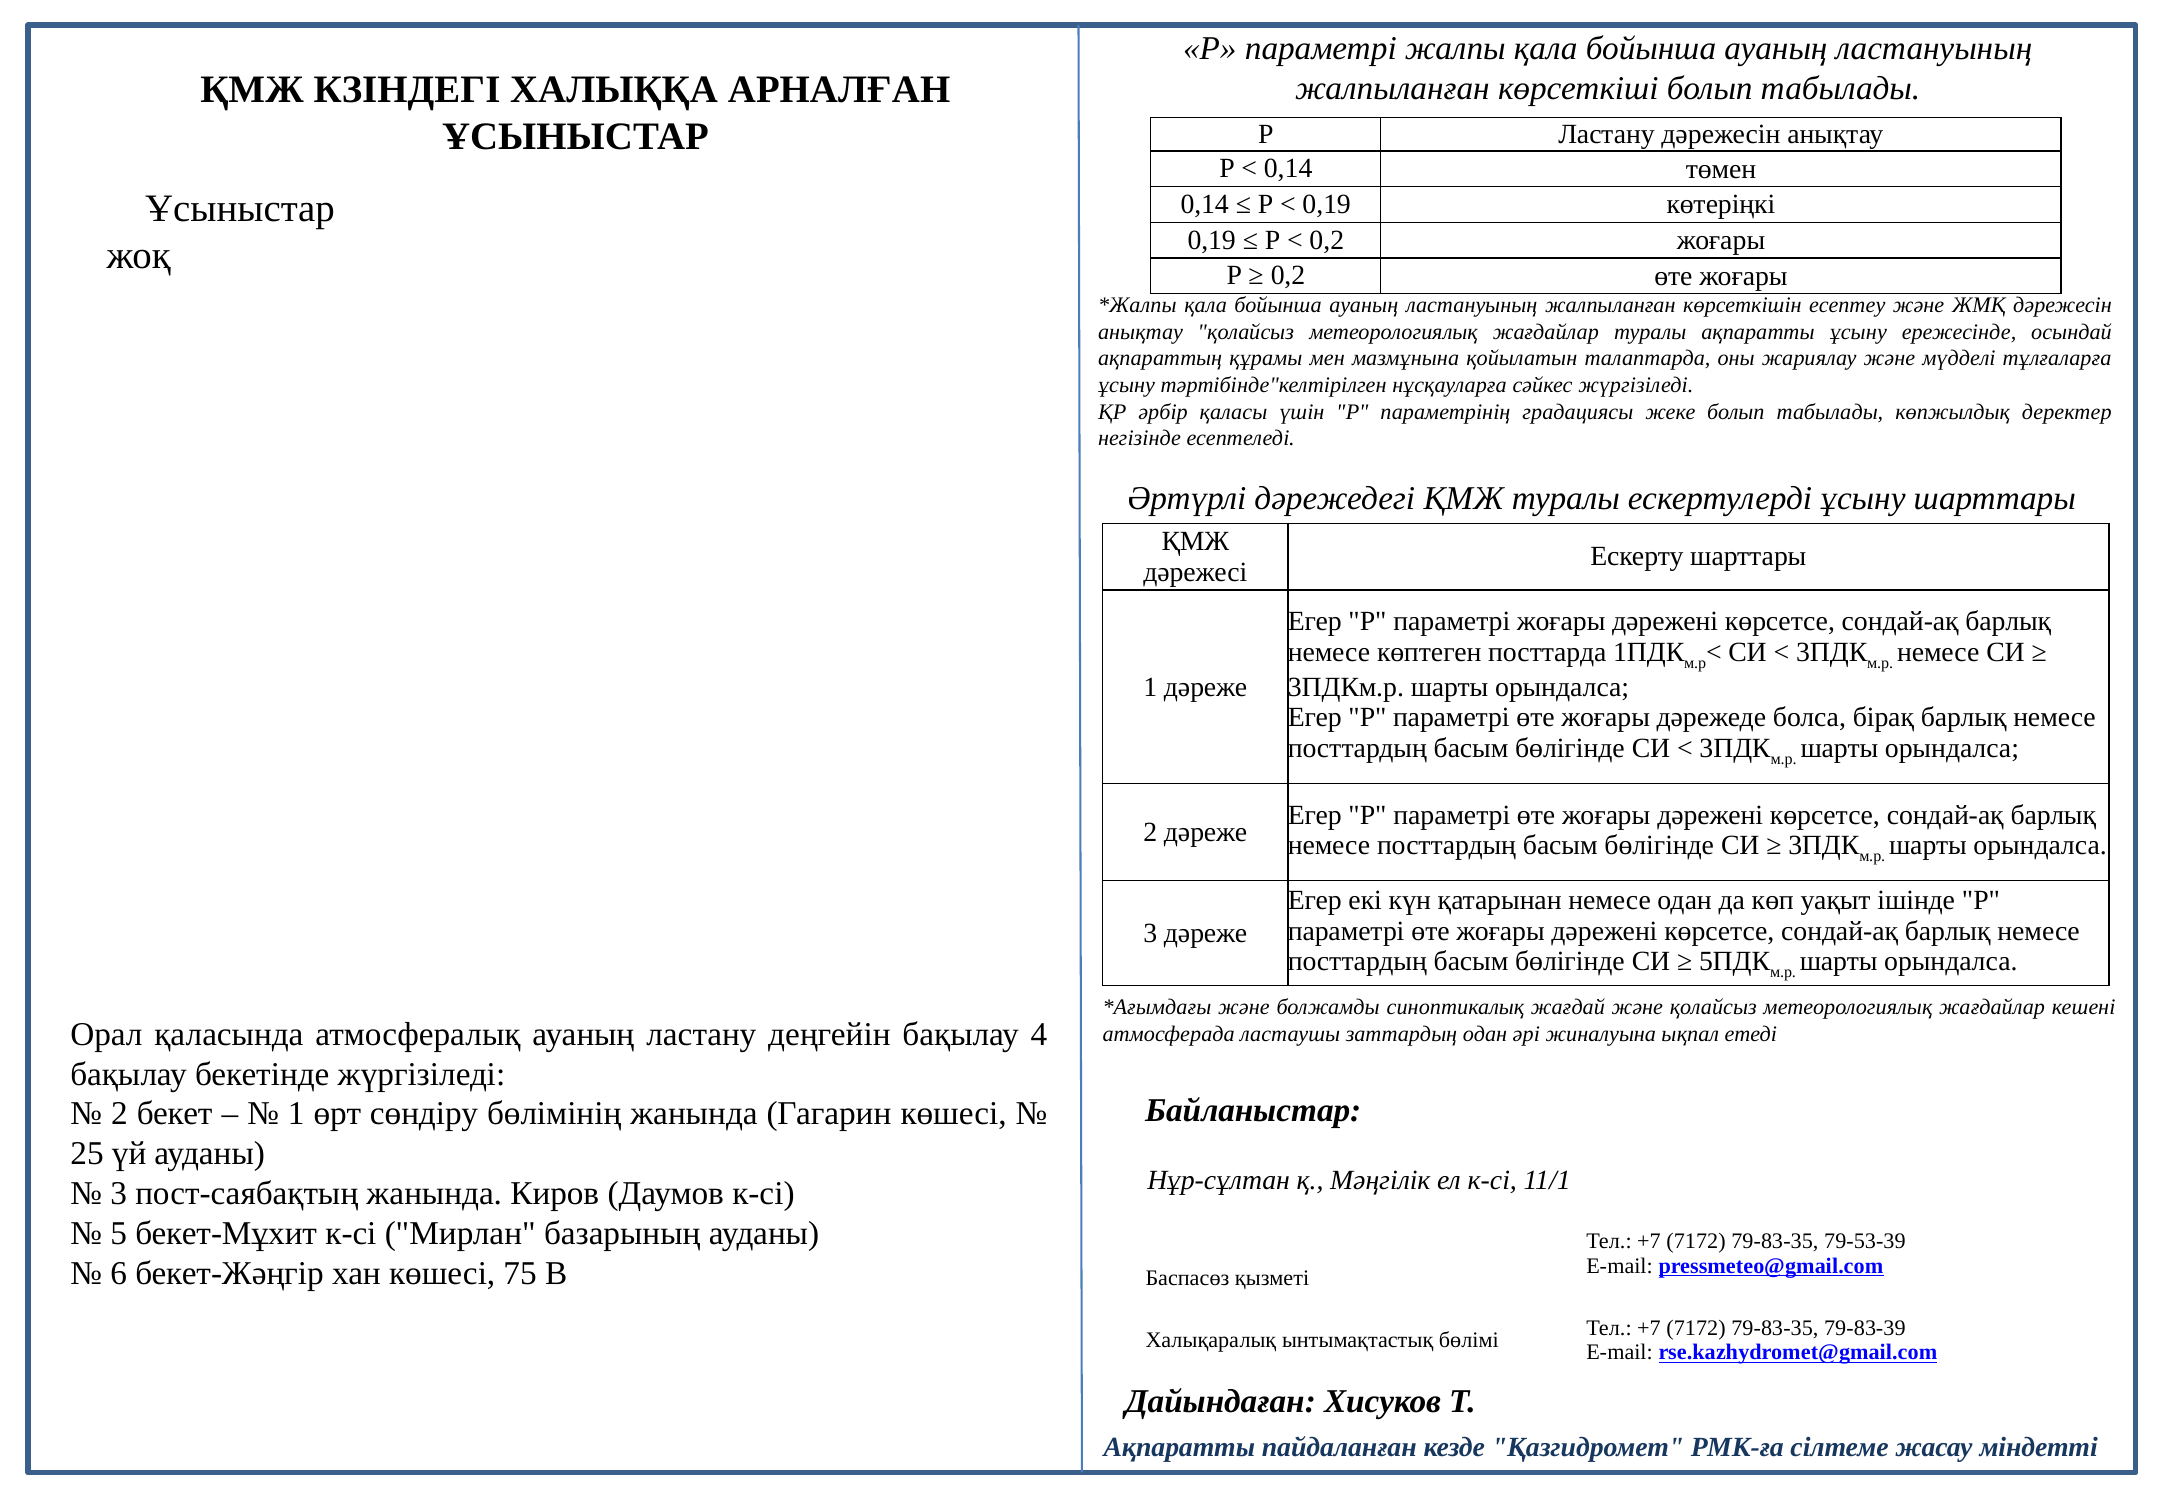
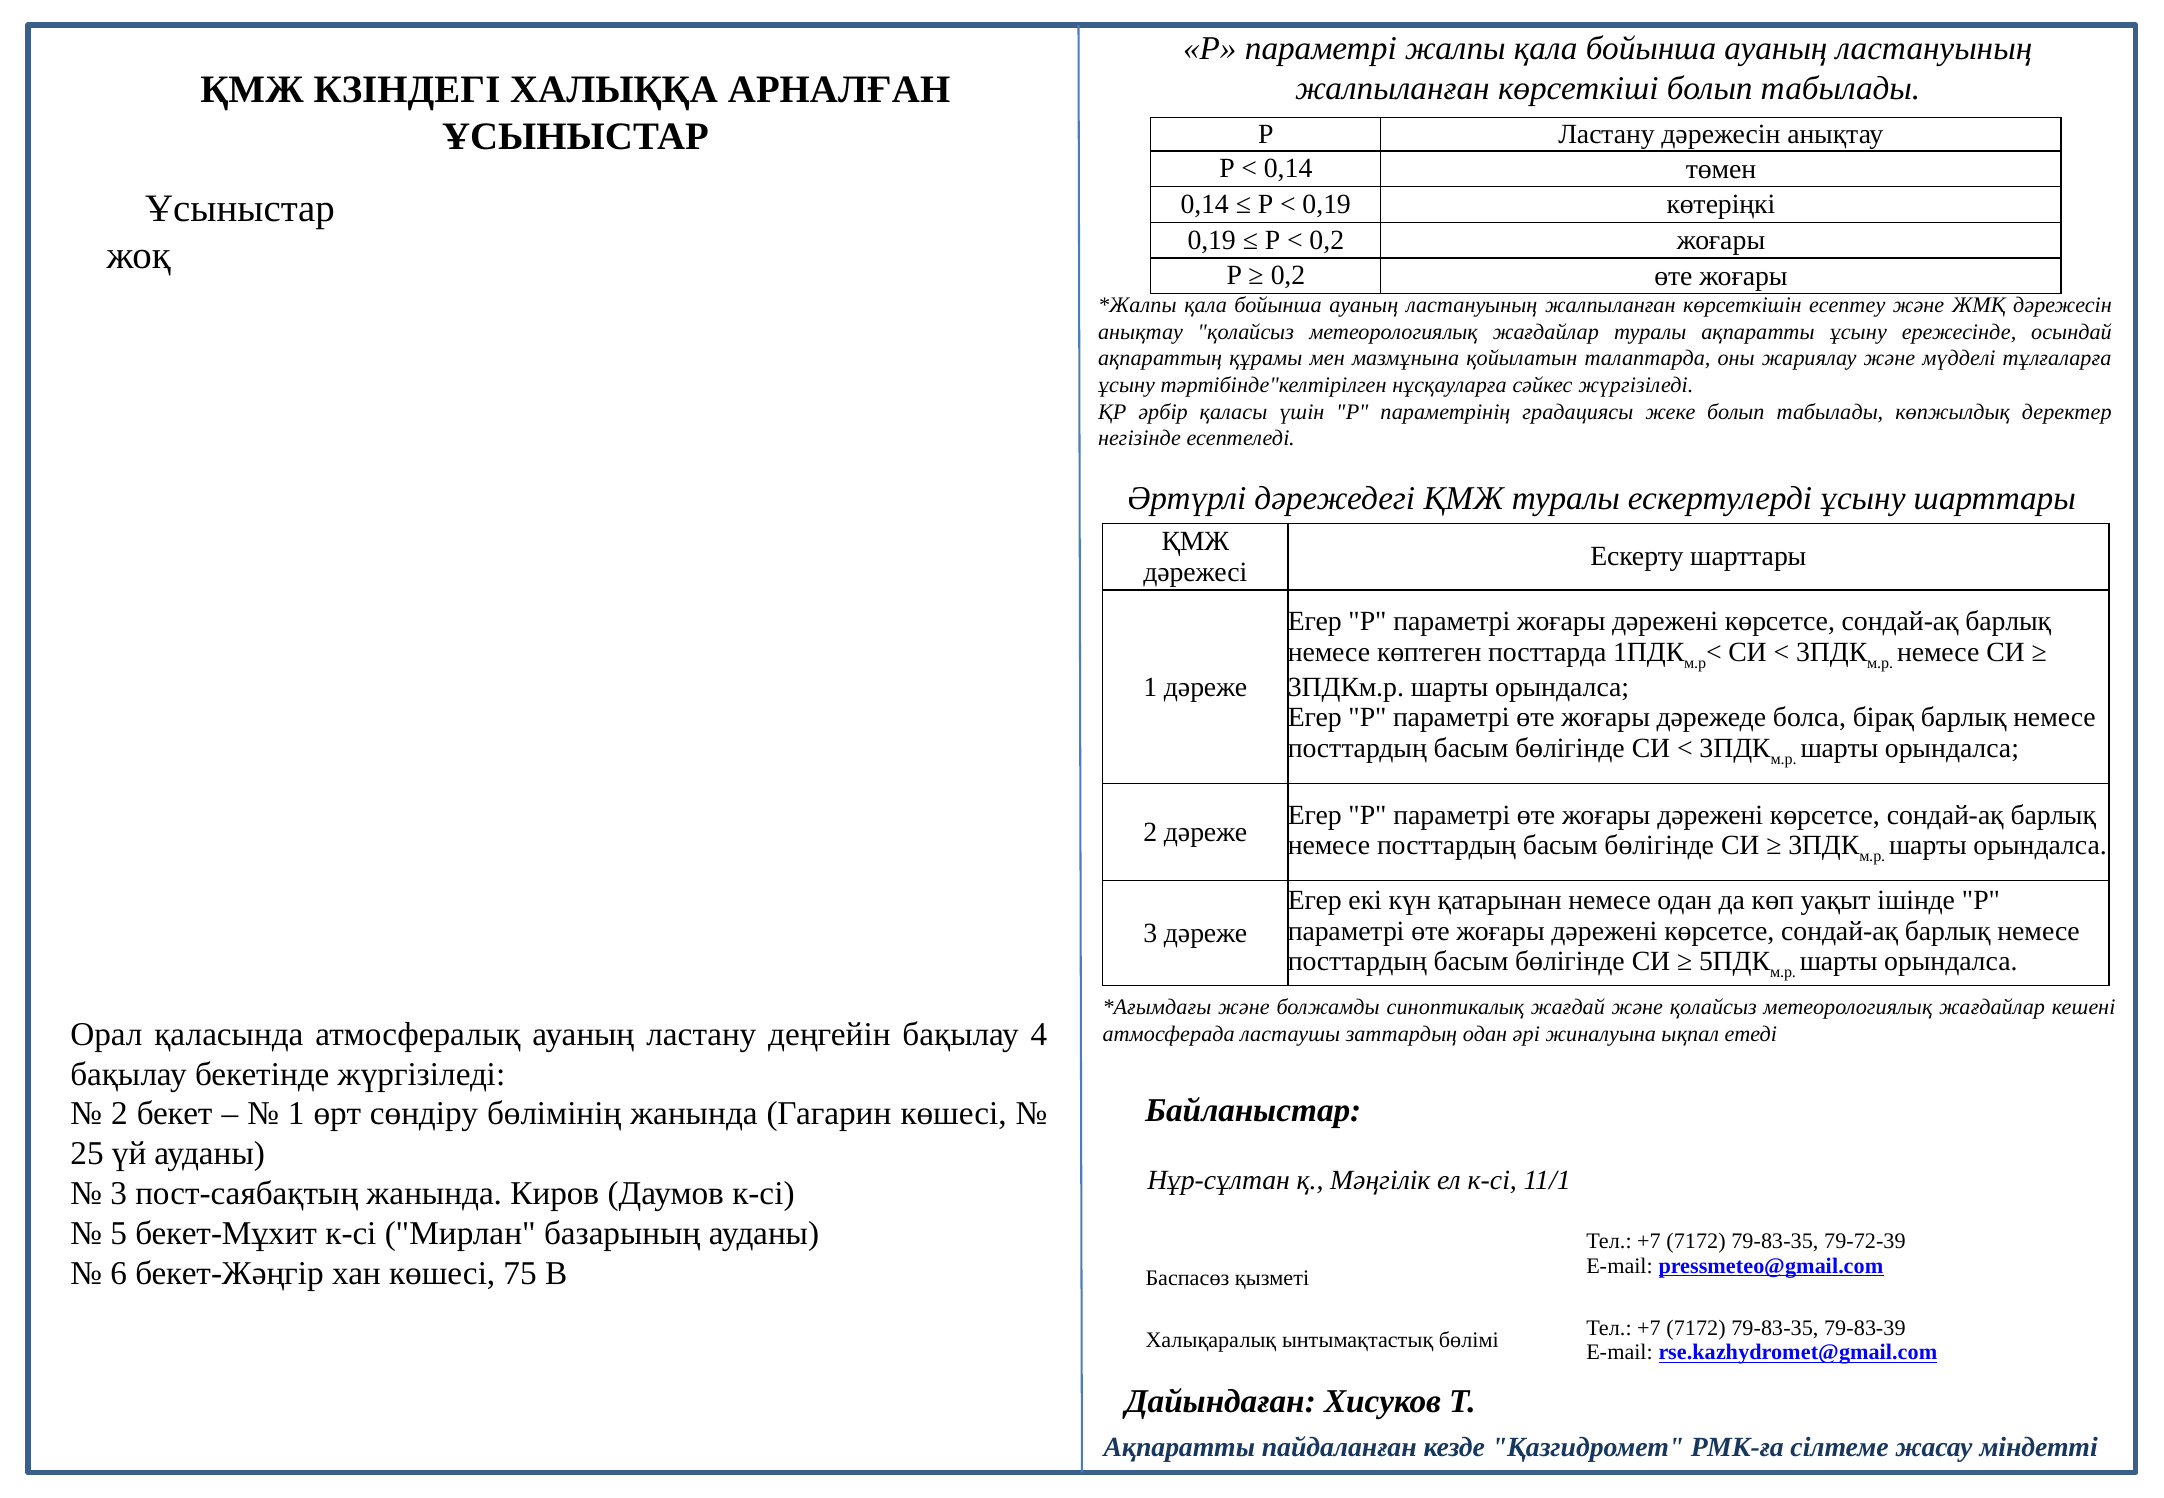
79-53-39: 79-53-39 -> 79-72-39 (1865, 1242)
